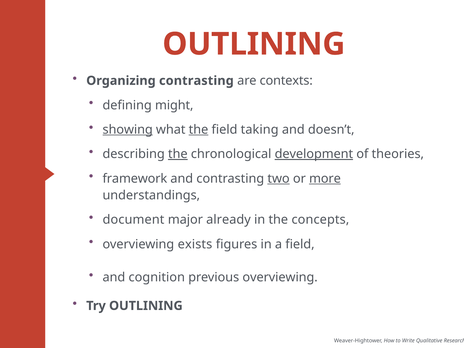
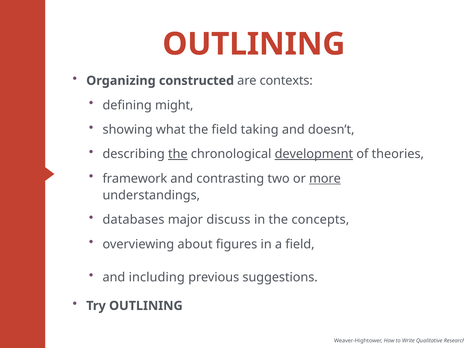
Organizing contrasting: contrasting -> constructed (196, 81)
showing underline: present -> none (128, 130)
the underline: present -> none (199, 130)
two underline: present -> none (279, 179)
document: document -> databases (134, 220)
already: already -> discuss (228, 220)
exists: exists -> about (195, 244)
cognition: cognition -> including (157, 277)
previous overviewing: overviewing -> suggestions (280, 277)
